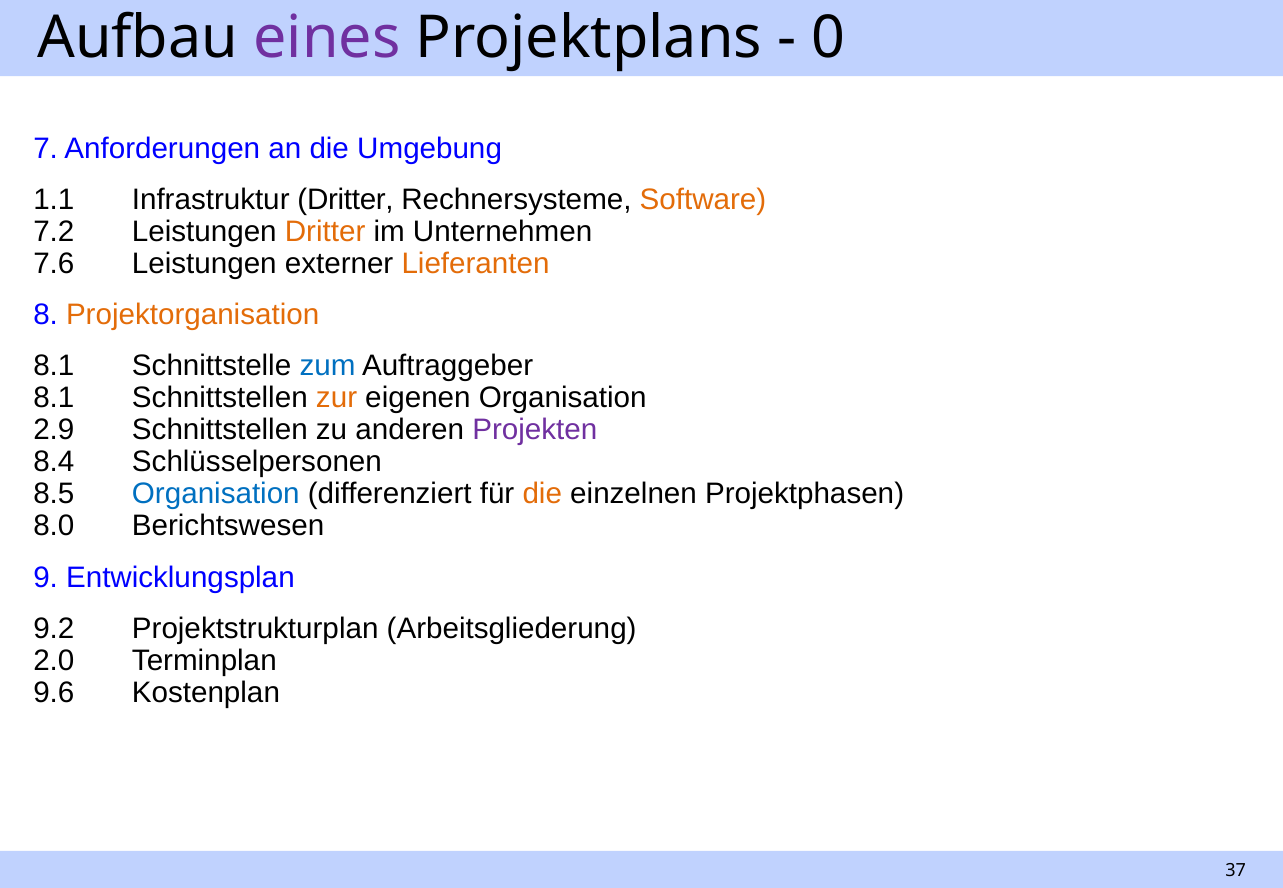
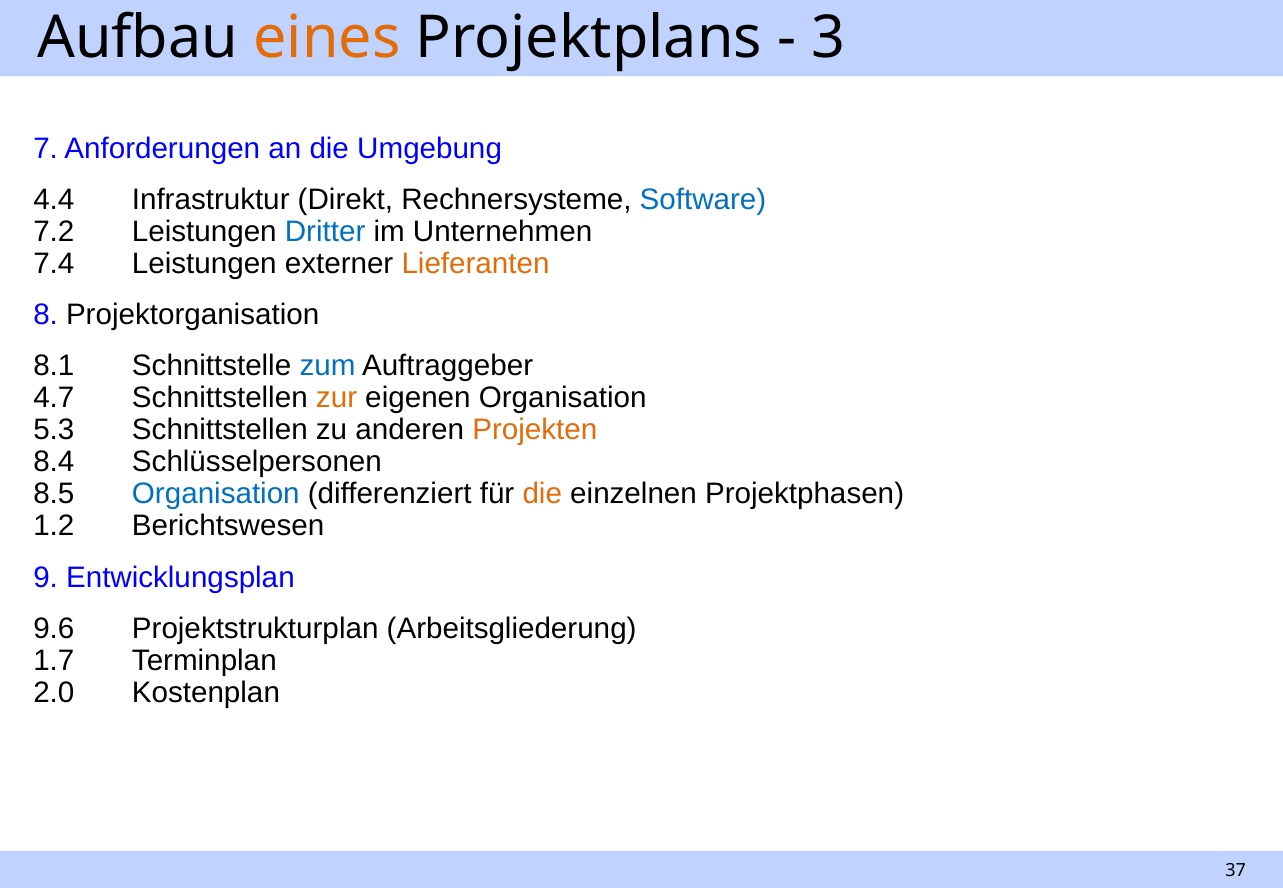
eines colour: purple -> orange (327, 38)
0: 0 -> 3 (829, 38)
1.1: 1.1 -> 4.4 (54, 200)
Infrastruktur Dritter: Dritter -> Direkt (345, 200)
Software colour: orange -> blue (703, 200)
Dritter colour: orange -> blue (325, 232)
7.6: 7.6 -> 7.4 (54, 264)
Projektorganisation colour: orange -> black (193, 315)
8.1: 8.1 -> 4.7 (54, 398)
2.9: 2.9 -> 5.3 (54, 430)
Projekten colour: purple -> orange (535, 430)
8.0: 8.0 -> 1.2 (54, 526)
9.2: 9.2 -> 9.6 (54, 629)
2.0: 2.0 -> 1.7 (54, 661)
9.6: 9.6 -> 2.0 (54, 693)
